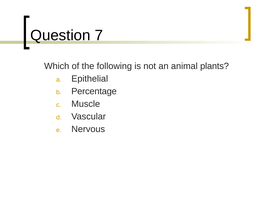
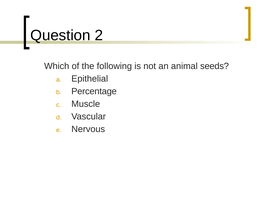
7: 7 -> 2 (99, 35)
plants: plants -> seeds (215, 66)
